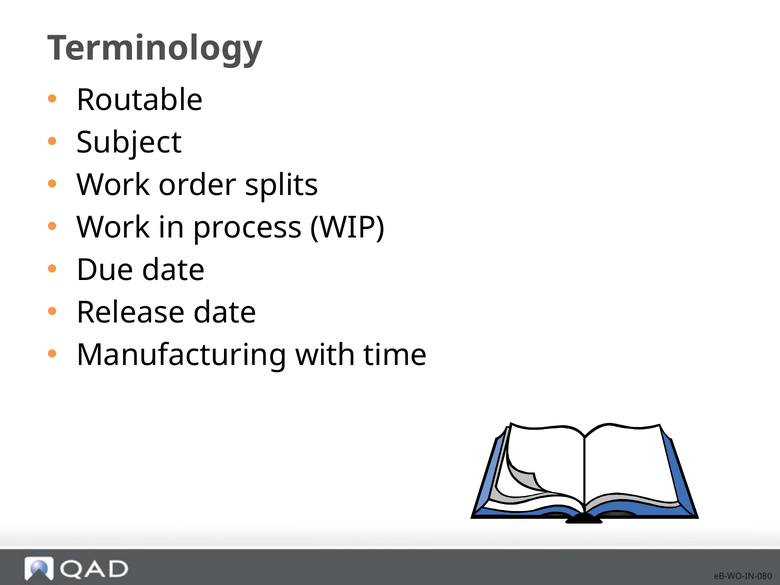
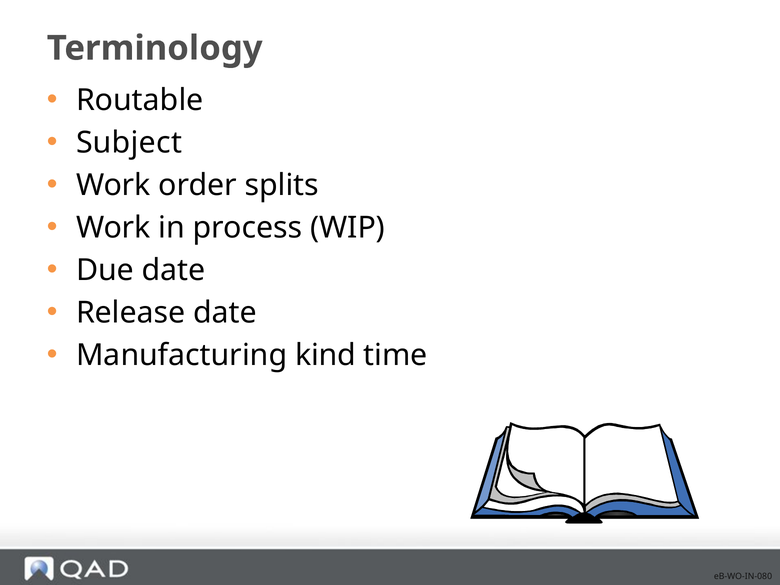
with: with -> kind (325, 355)
